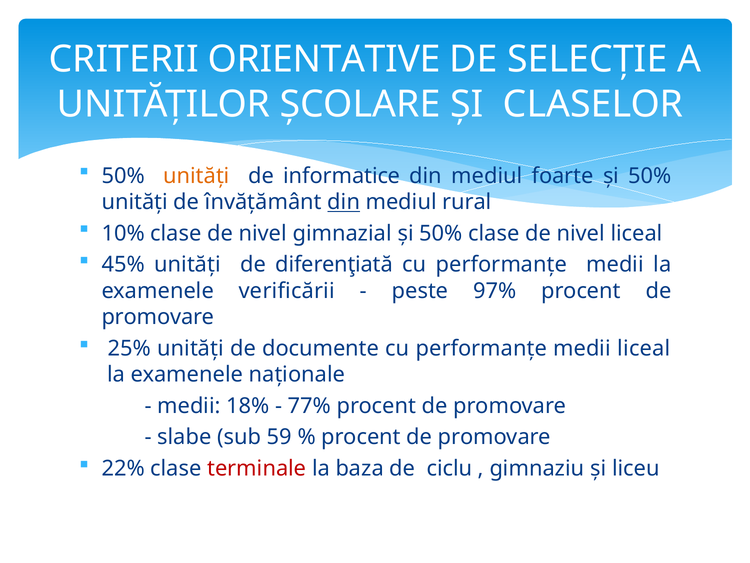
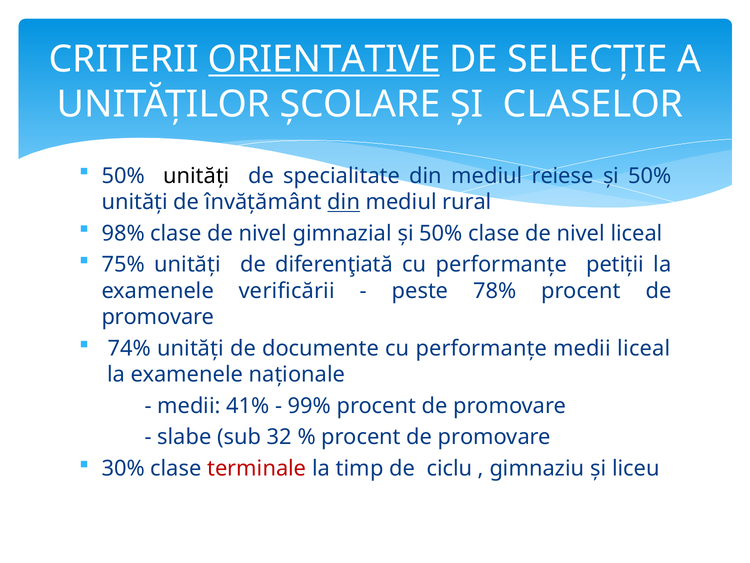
ORIENTATIVE underline: none -> present (324, 59)
unități colour: orange -> black (196, 176)
informatice: informatice -> specialitate (342, 176)
foarte: foarte -> reiese (563, 176)
10%: 10% -> 98% (123, 233)
45%: 45% -> 75% (123, 264)
medii: medii -> petiții (615, 264)
97%: 97% -> 78% (495, 291)
25%: 25% -> 74% (129, 348)
18%: 18% -> 41% (248, 406)
77%: 77% -> 99% (309, 406)
59: 59 -> 32 (279, 437)
22%: 22% -> 30% (123, 468)
baza: baza -> timp (360, 468)
